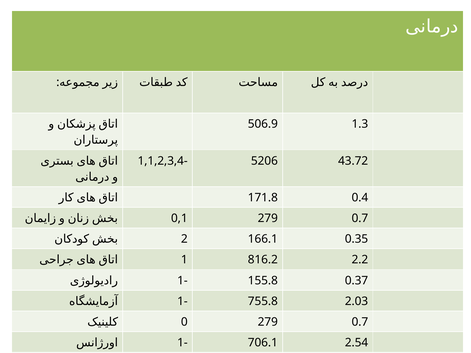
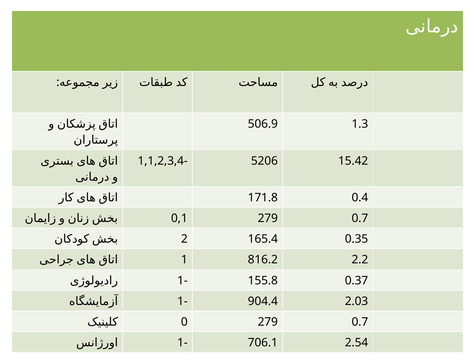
43.72: 43.72 -> 15.42 (353, 161)
166.1: 166.1 -> 165.4 (263, 239)
755.8: 755.8 -> 904.4 (263, 301)
